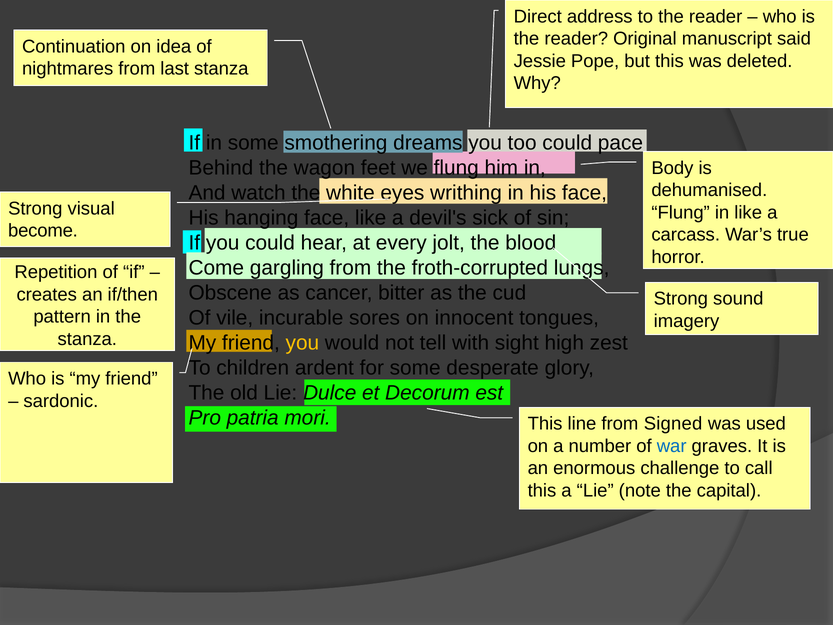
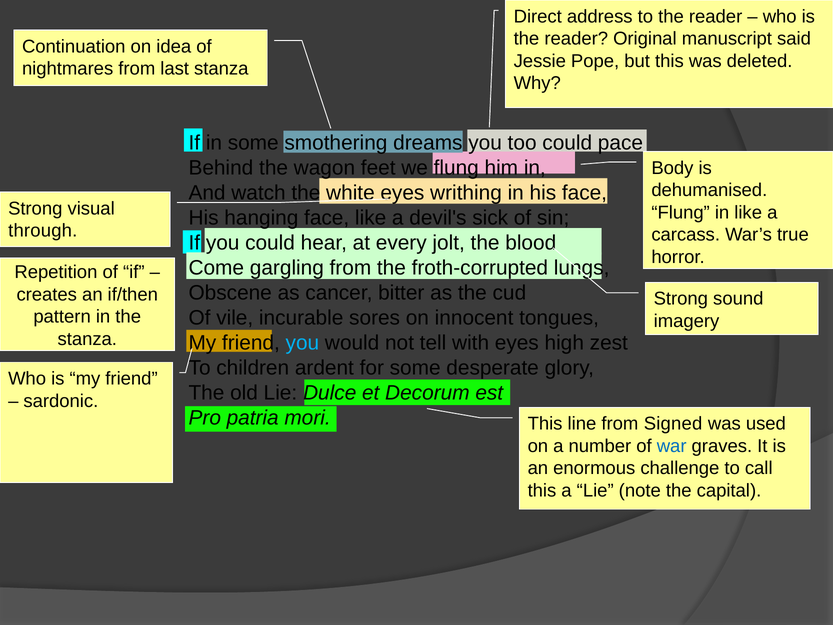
become: become -> through (43, 231)
you colour: yellow -> light blue (302, 343)
with sight: sight -> eyes (517, 343)
